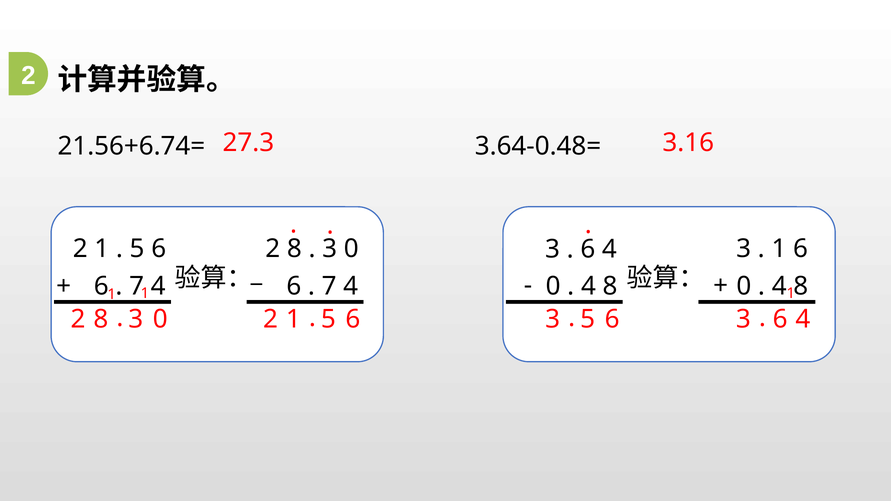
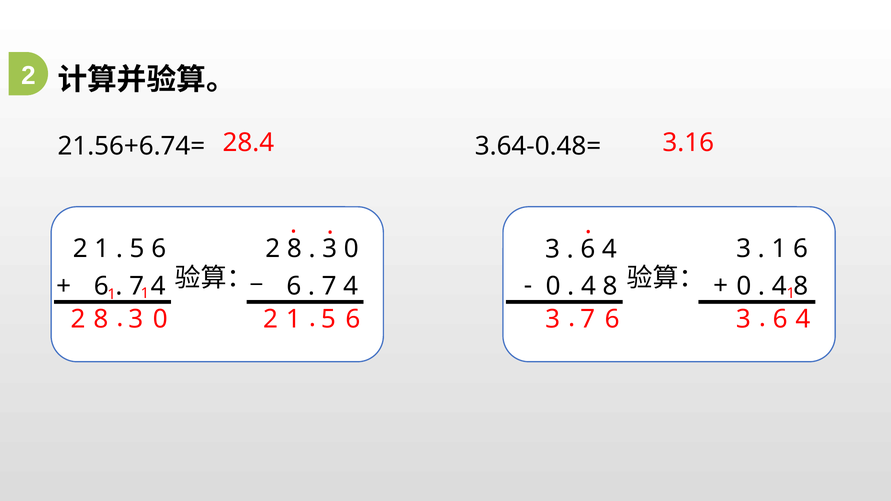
27.3: 27.3 -> 28.4 (248, 143)
3 5: 5 -> 7 (588, 319)
